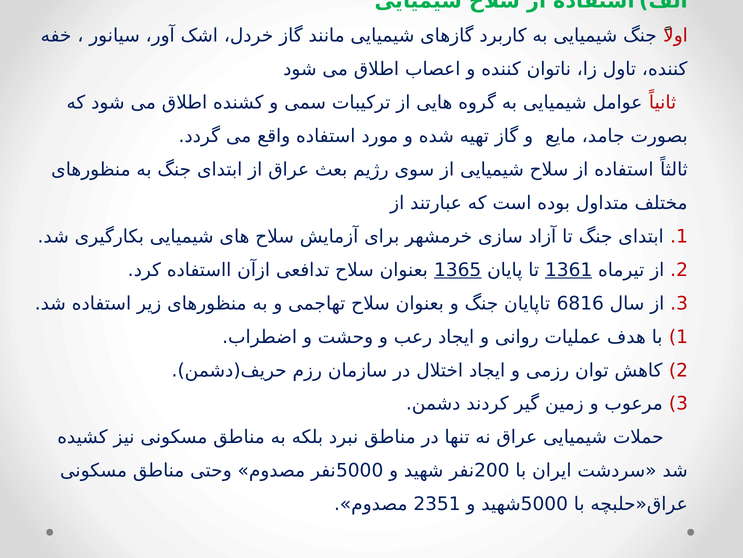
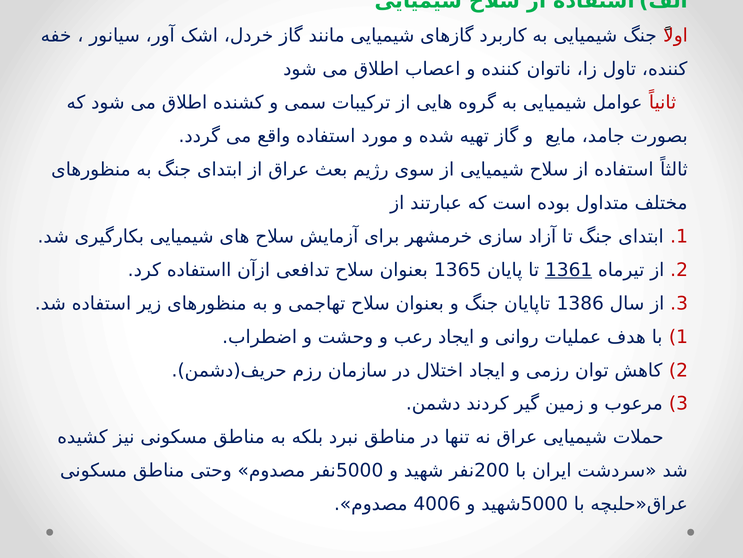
1365 underline: present -> none (458, 270)
6816: 6816 -> 1386 (580, 303)
2351: 2351 -> 4006 (437, 504)
